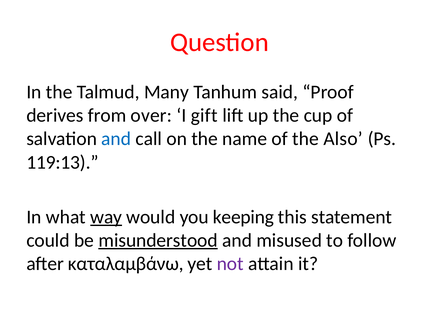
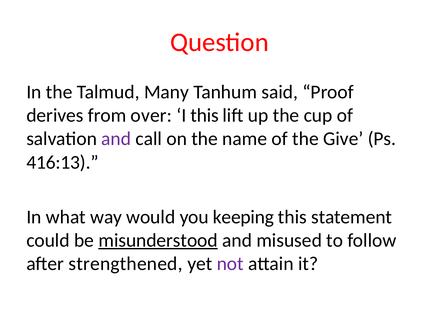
I gift: gift -> this (204, 116)
and colour: blue -> purple (116, 139)
Also: Also -> Give (343, 139)
119:13: 119:13 -> 416:13 (62, 162)
way underline: present -> none (106, 217)
καταλαμβάνω: καταλαμβάνω -> strengthened (126, 264)
